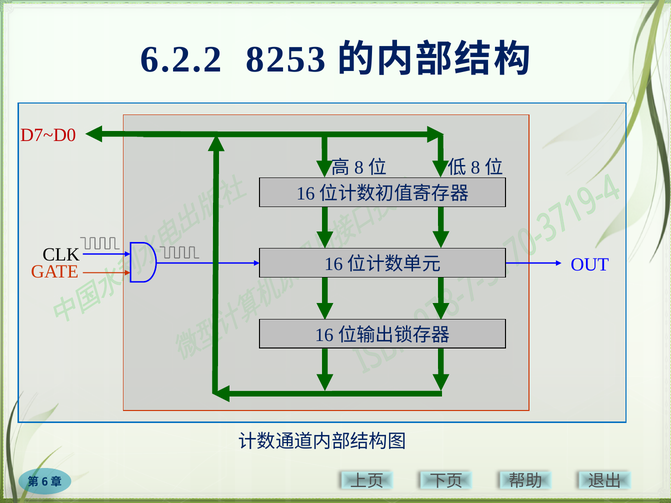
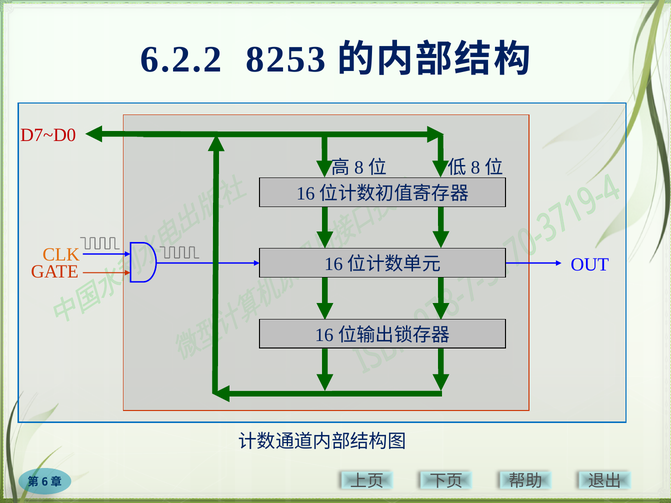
CLK colour: black -> orange (61, 255)
